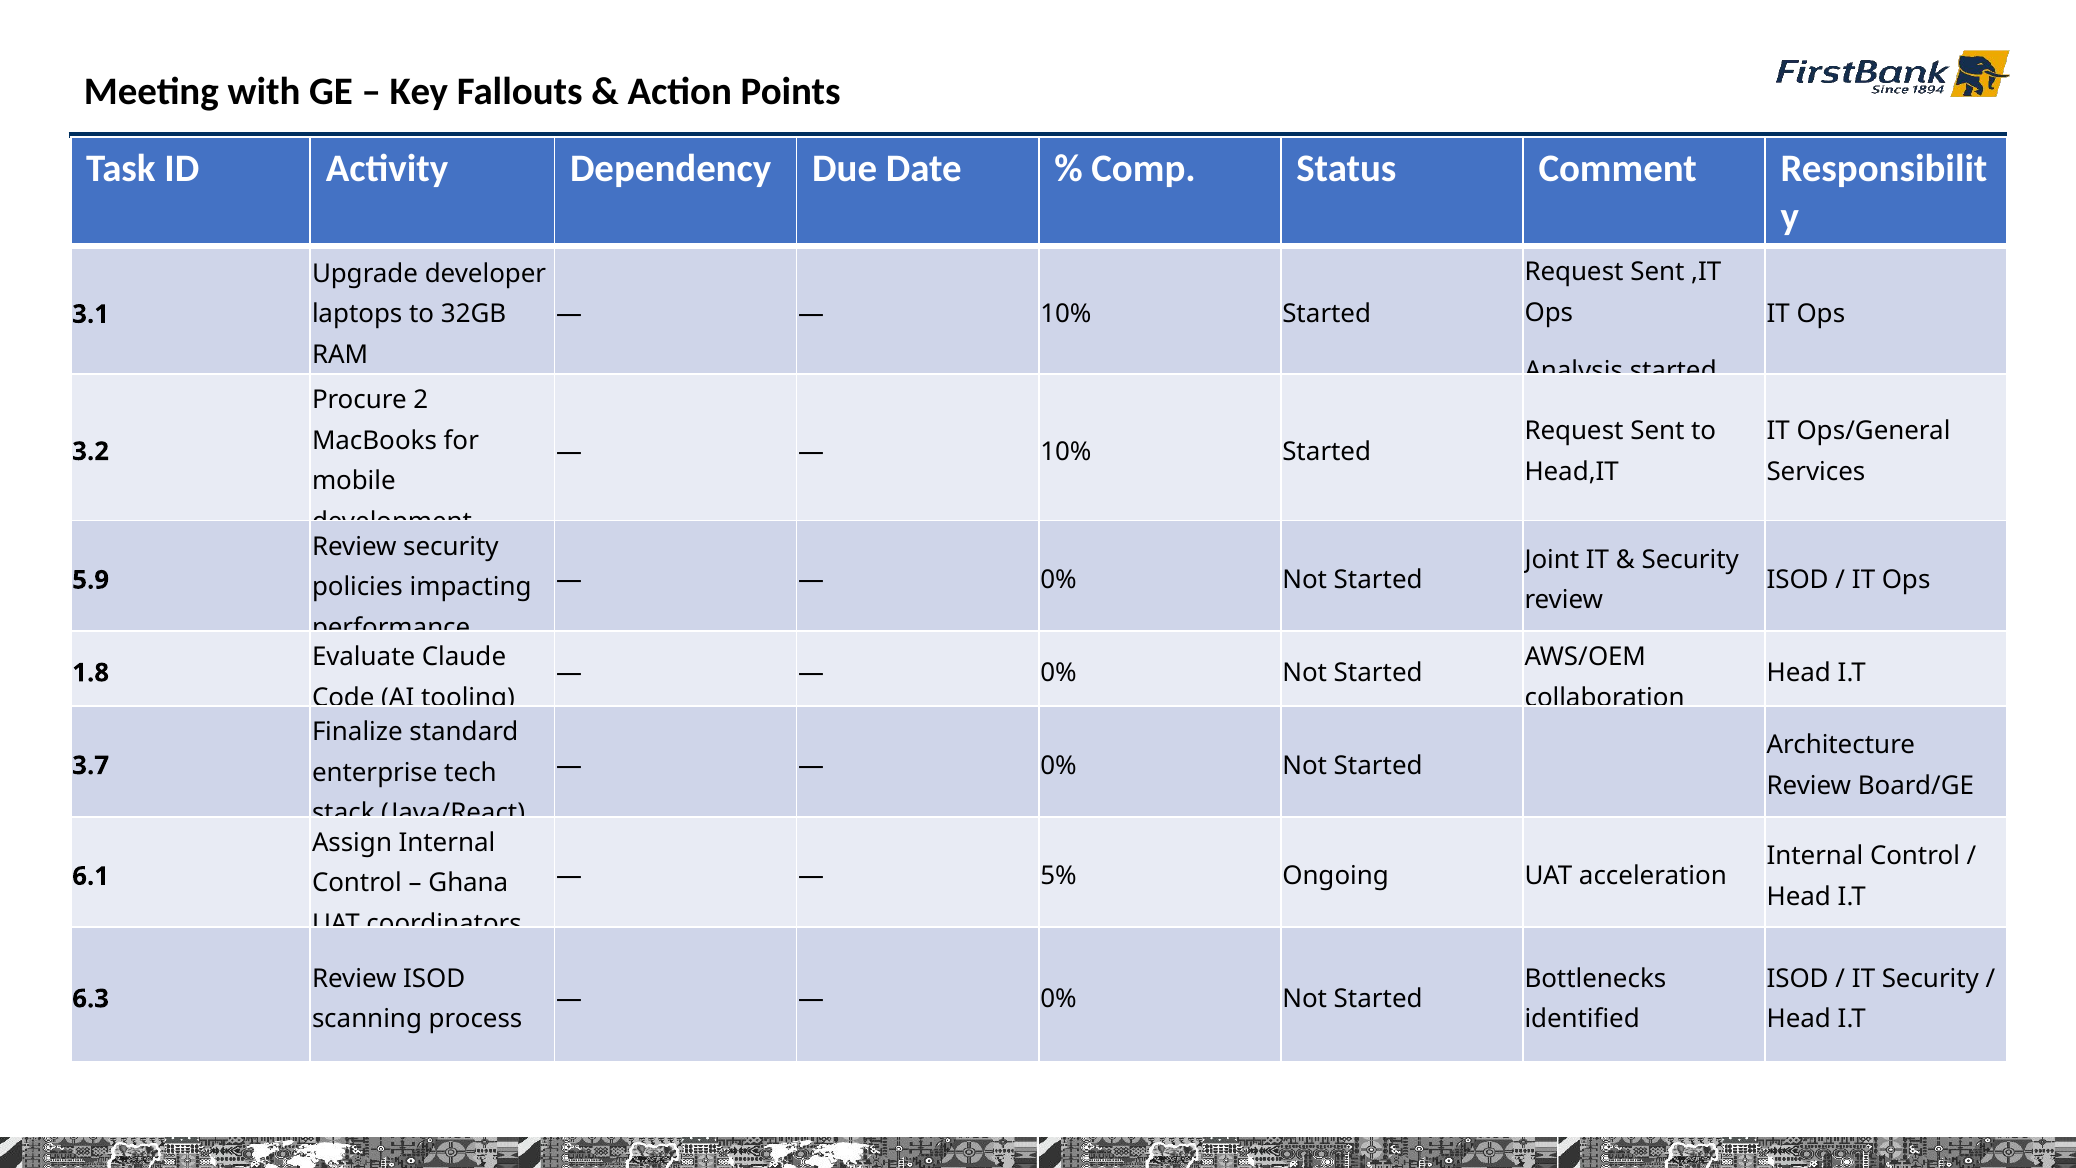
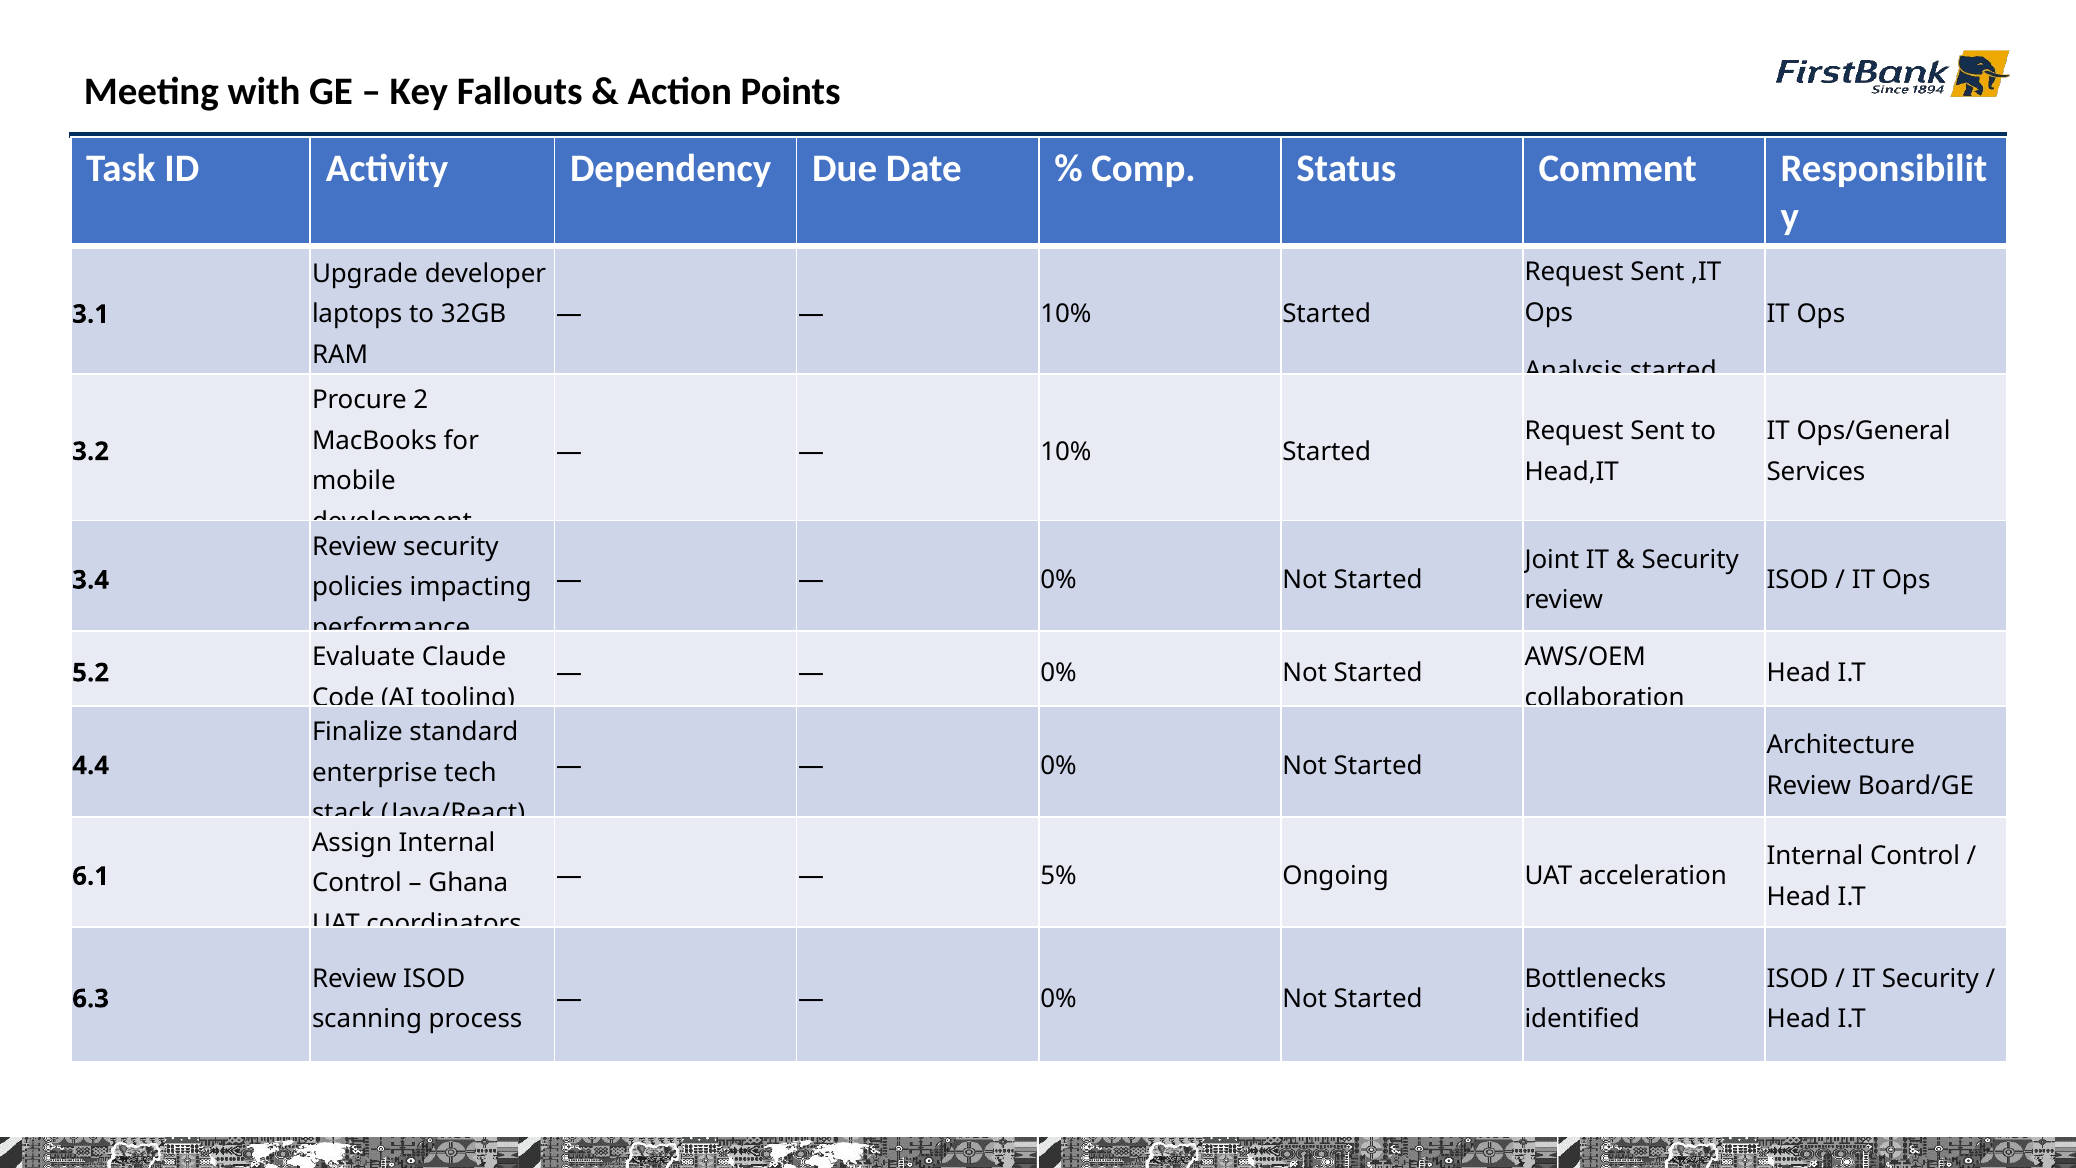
5.9: 5.9 -> 3.4 (91, 580)
1.8: 1.8 -> 5.2 (91, 673)
3.7: 3.7 -> 4.4 (91, 765)
